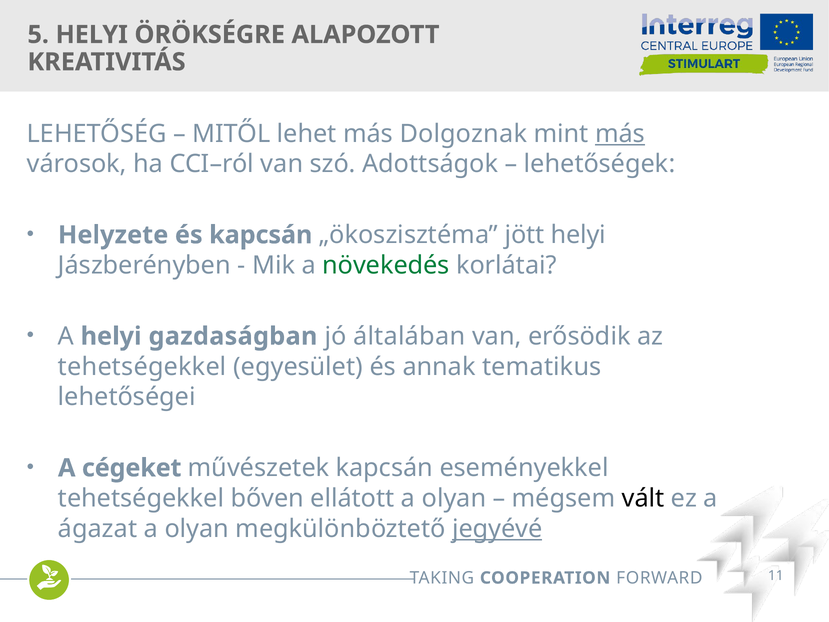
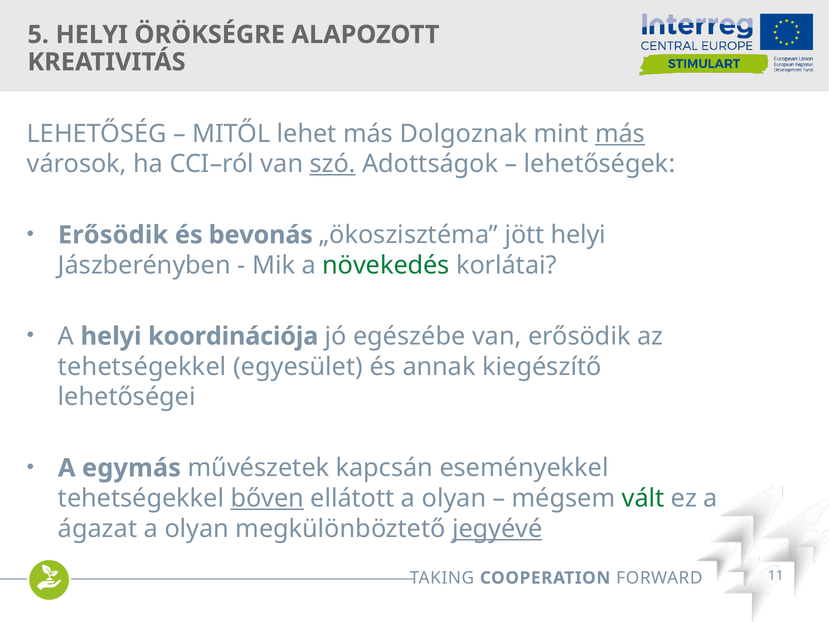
szó underline: none -> present (333, 164)
Helyzete: Helyzete -> Erősödik (113, 235)
és kapcsán: kapcsán -> bevonás (261, 235)
gazdaságban: gazdaságban -> koordinációja (233, 336)
általában: általában -> egészébe (409, 336)
tematikus: tematikus -> kiegészítő (542, 367)
cégeket: cégeket -> egymás (131, 468)
bőven underline: none -> present (267, 498)
vált colour: black -> green (643, 498)
